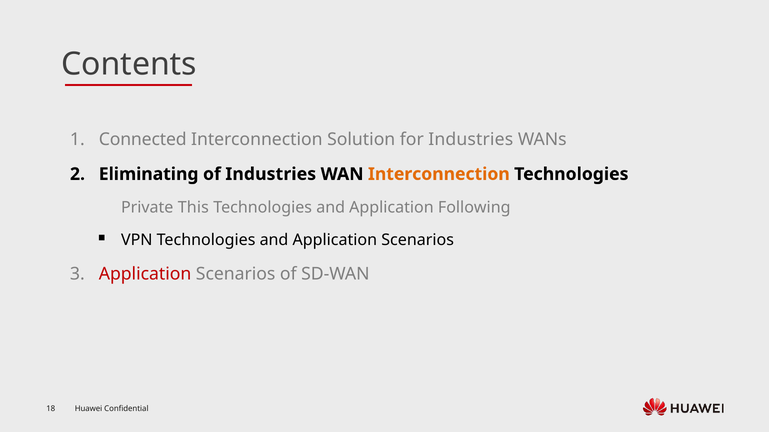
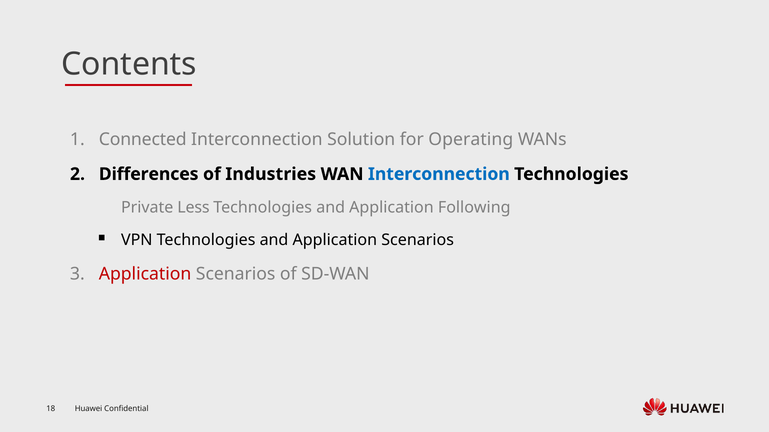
for Industries: Industries -> Operating (471, 139)
Eliminating: Eliminating -> Differences (149, 174)
Interconnection colour: orange -> blue (439, 174)
This: This -> Less (193, 208)
